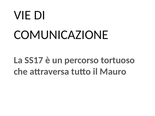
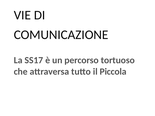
Mauro: Mauro -> Piccola (113, 72)
